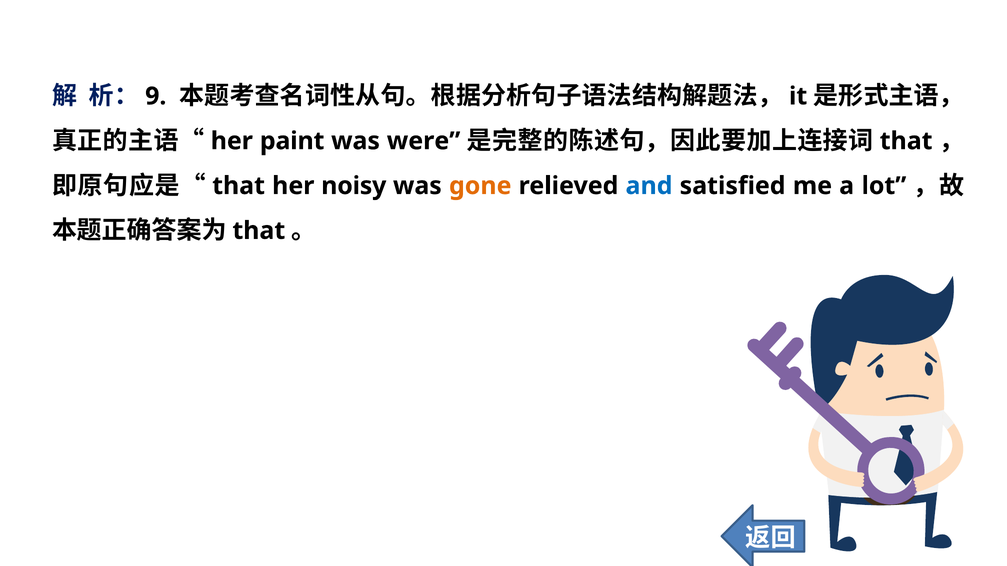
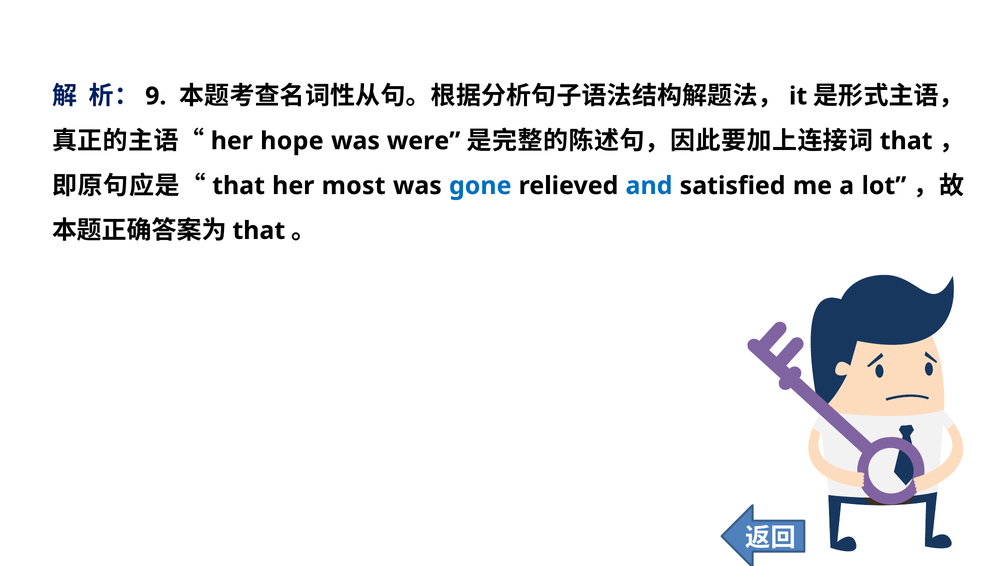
paint: paint -> hope (292, 141)
noisy: noisy -> most (354, 186)
gone colour: orange -> blue (480, 186)
